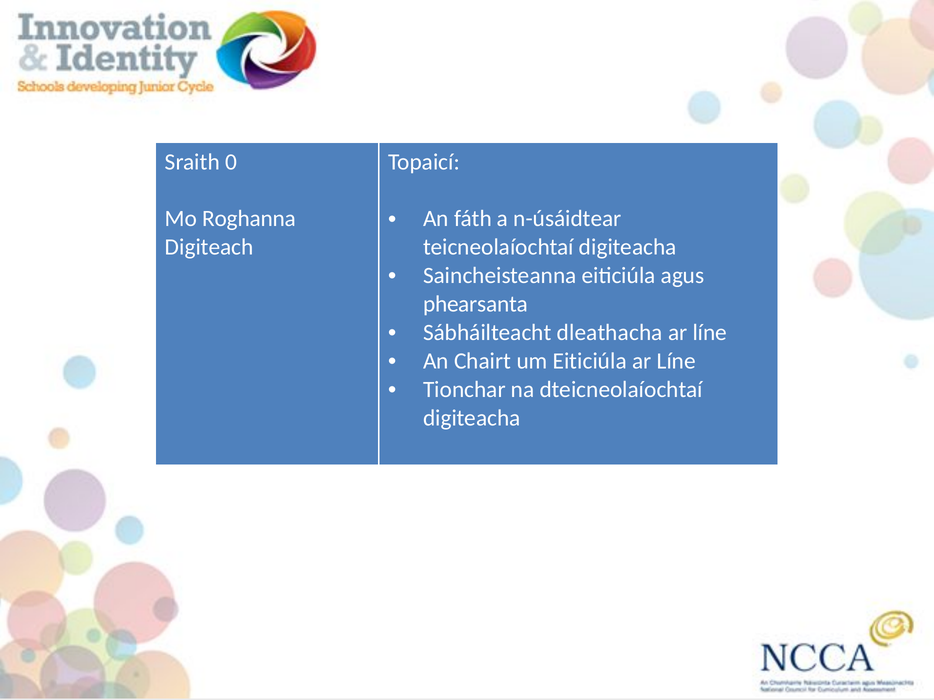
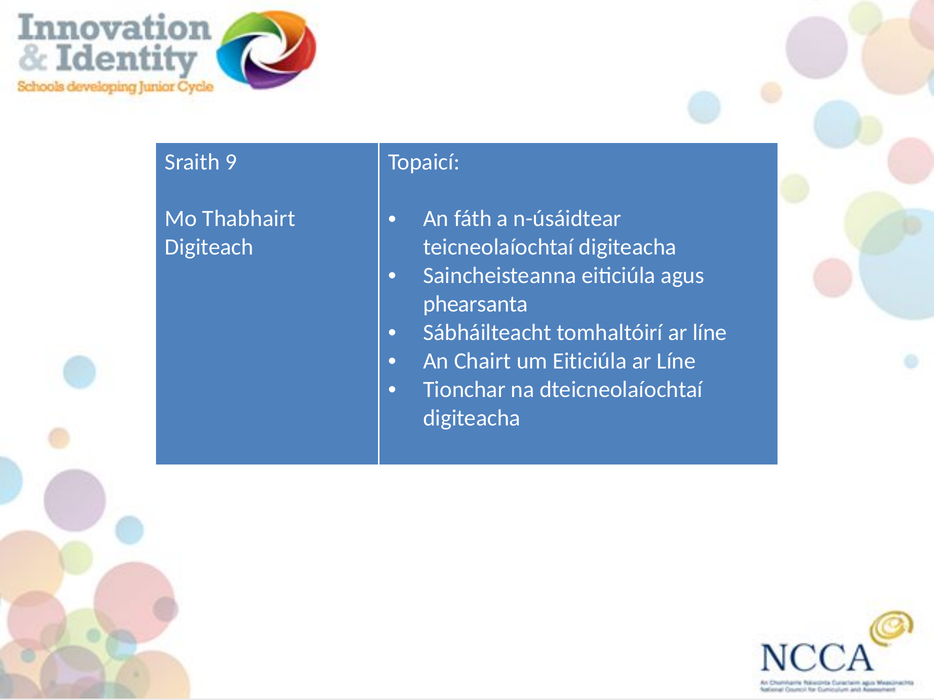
0: 0 -> 9 (231, 162)
Roghanna: Roghanna -> Thabhairt (249, 219)
dleathacha: dleathacha -> tomhaltóirí (610, 333)
